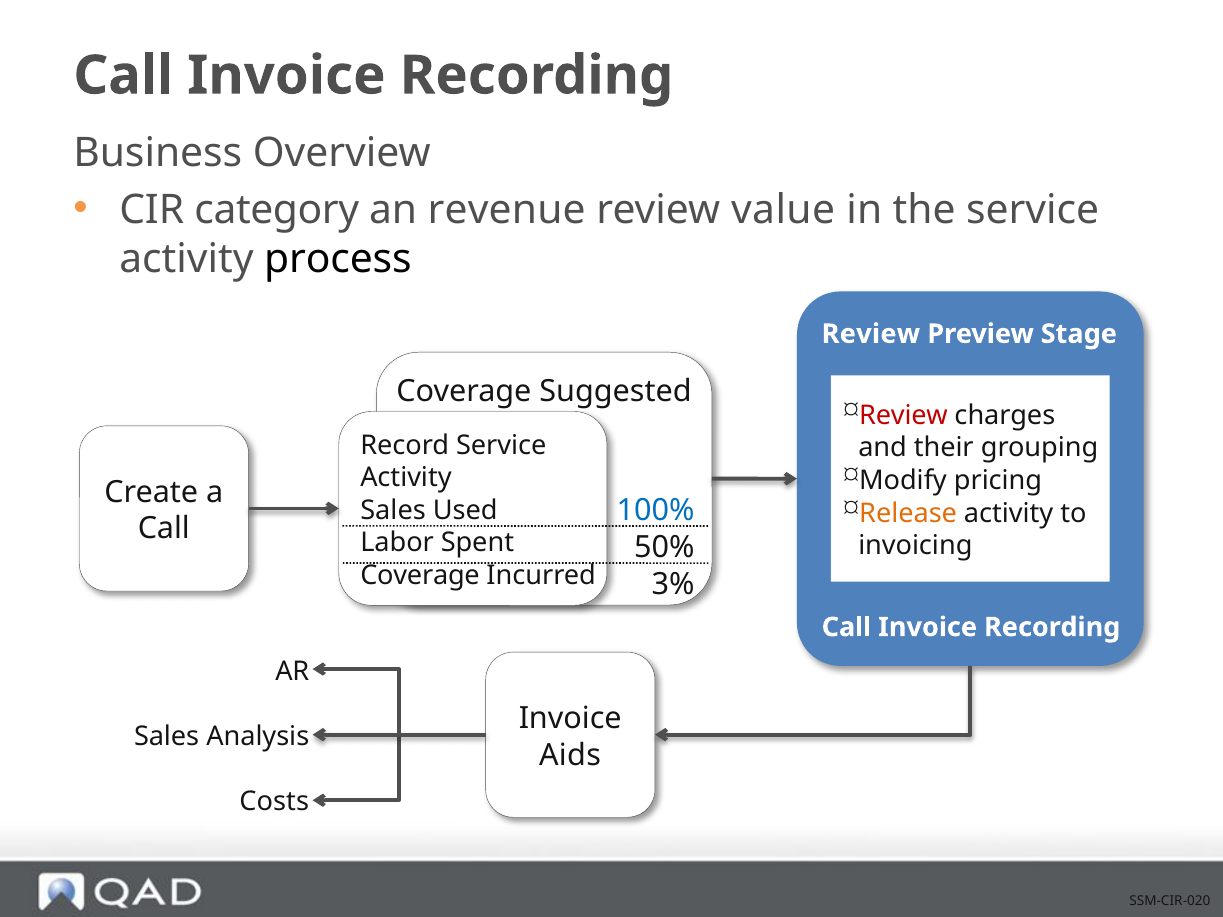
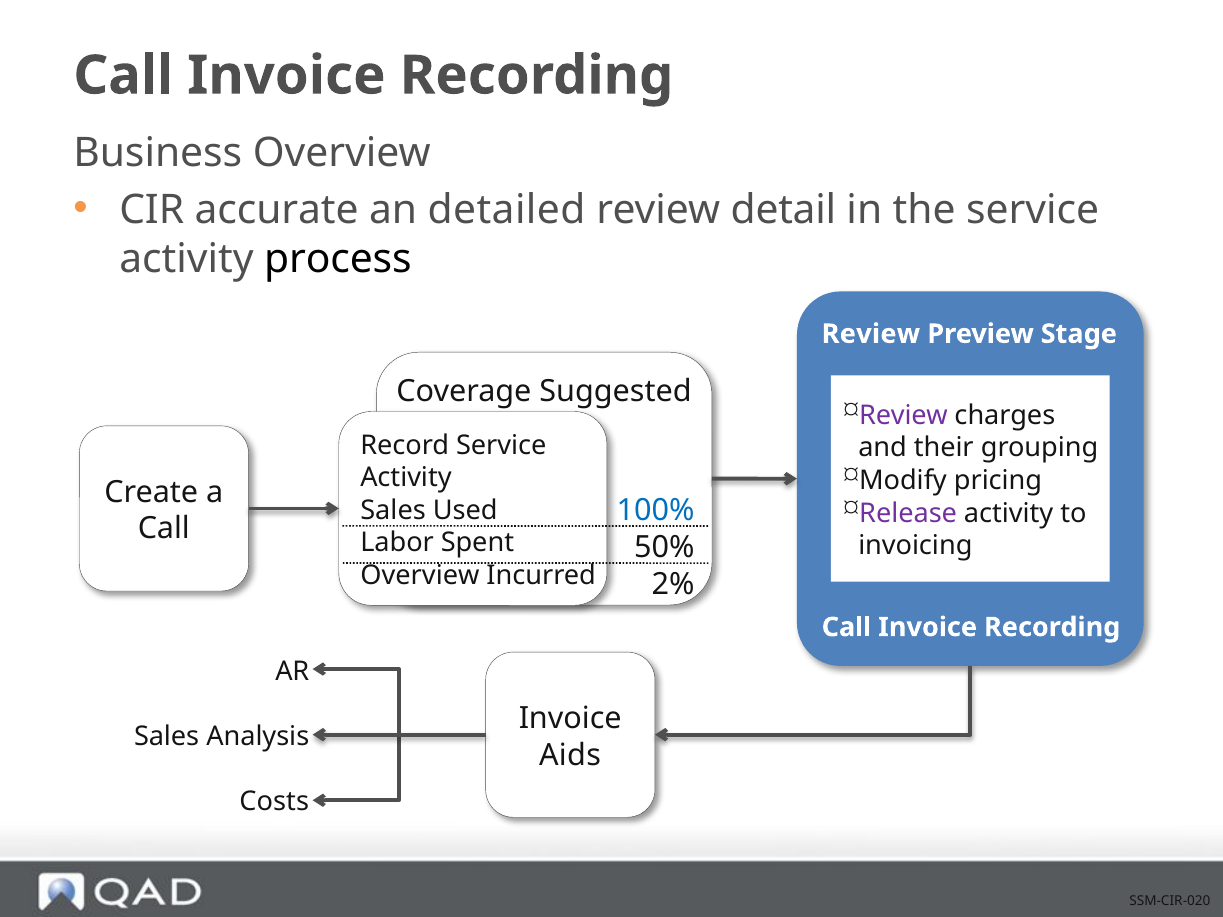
category: category -> accurate (277, 210)
revenue: revenue -> detailed (507, 210)
value: value -> detail (783, 210)
Review colour: red -> purple (904, 415)
Release colour: orange -> purple (908, 513)
Coverage: Coverage -> Overview (420, 576)
3%: 3% -> 2% (673, 584)
